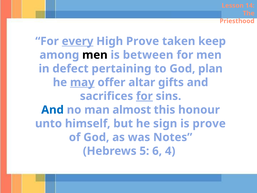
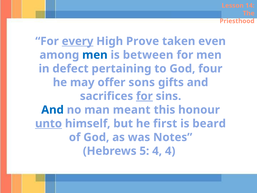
keep: keep -> even (212, 41)
men colour: black -> blue (95, 55)
plan: plan -> four (210, 69)
may underline: present -> none (82, 82)
altar: altar -> sons (142, 82)
almost: almost -> meant (132, 110)
unto underline: none -> present (49, 123)
sign: sign -> first (165, 123)
is prove: prove -> beard (209, 123)
5 6: 6 -> 4 (157, 151)
